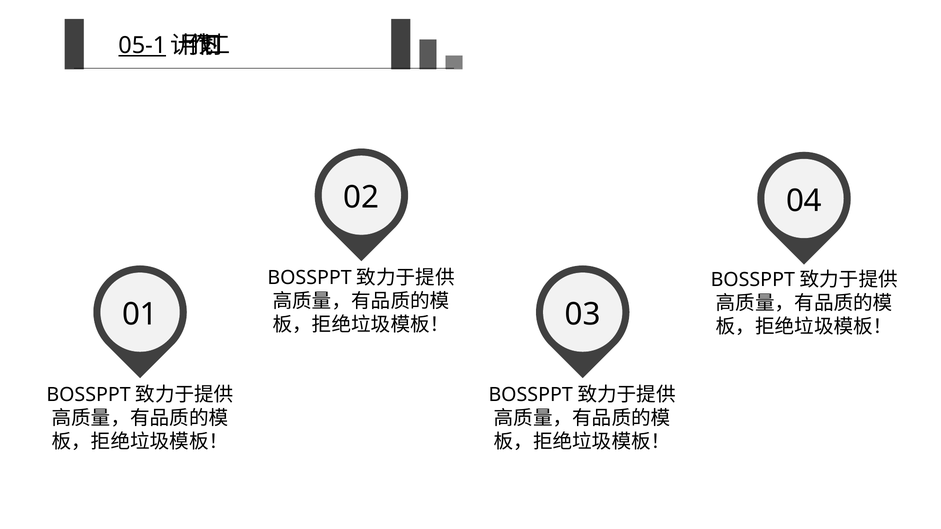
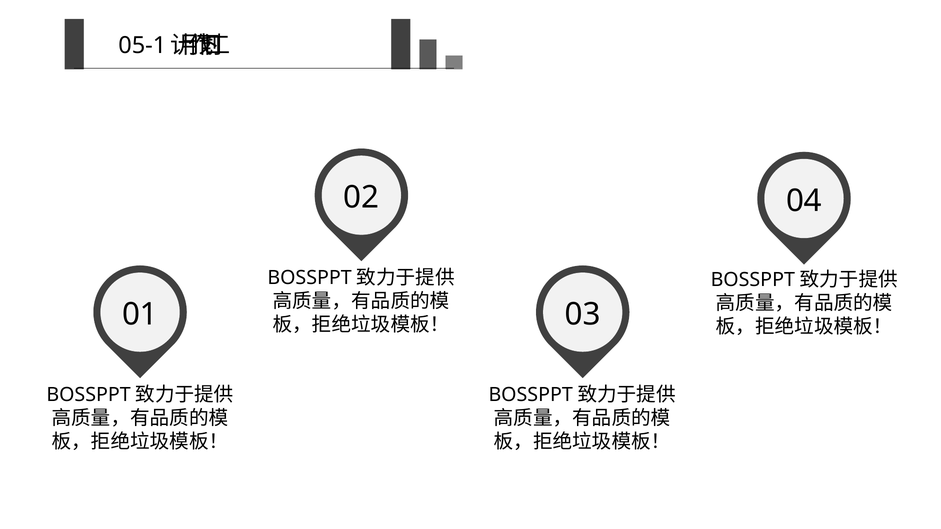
05-1 underline: present -> none (142, 46)
